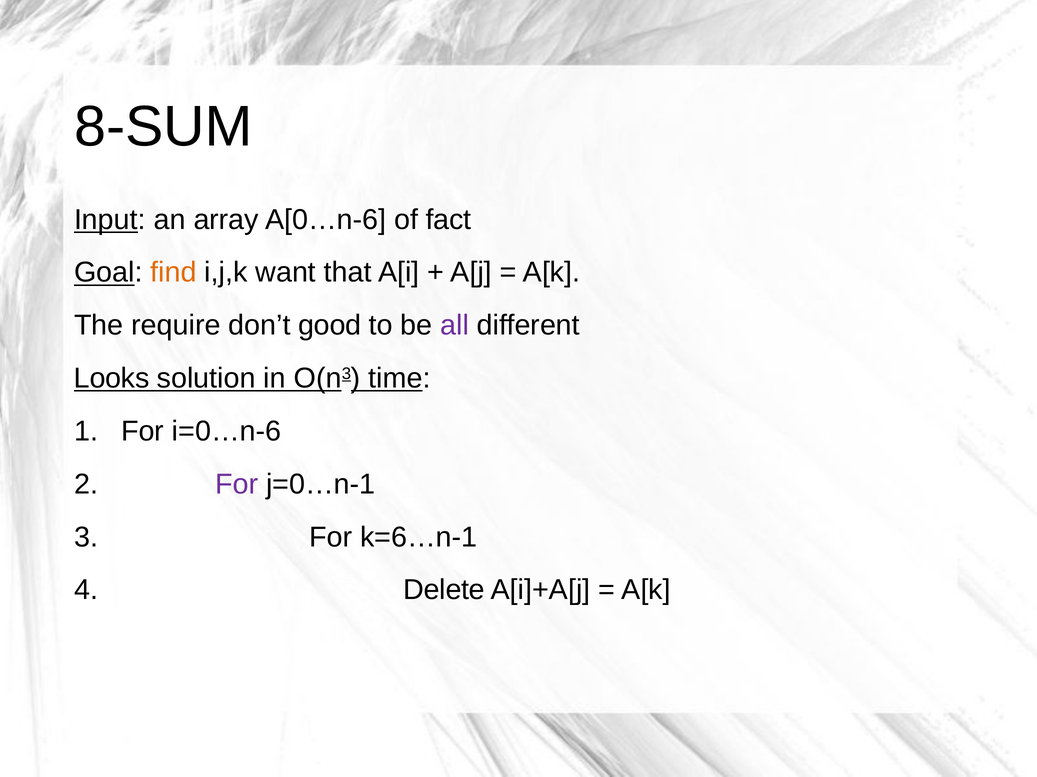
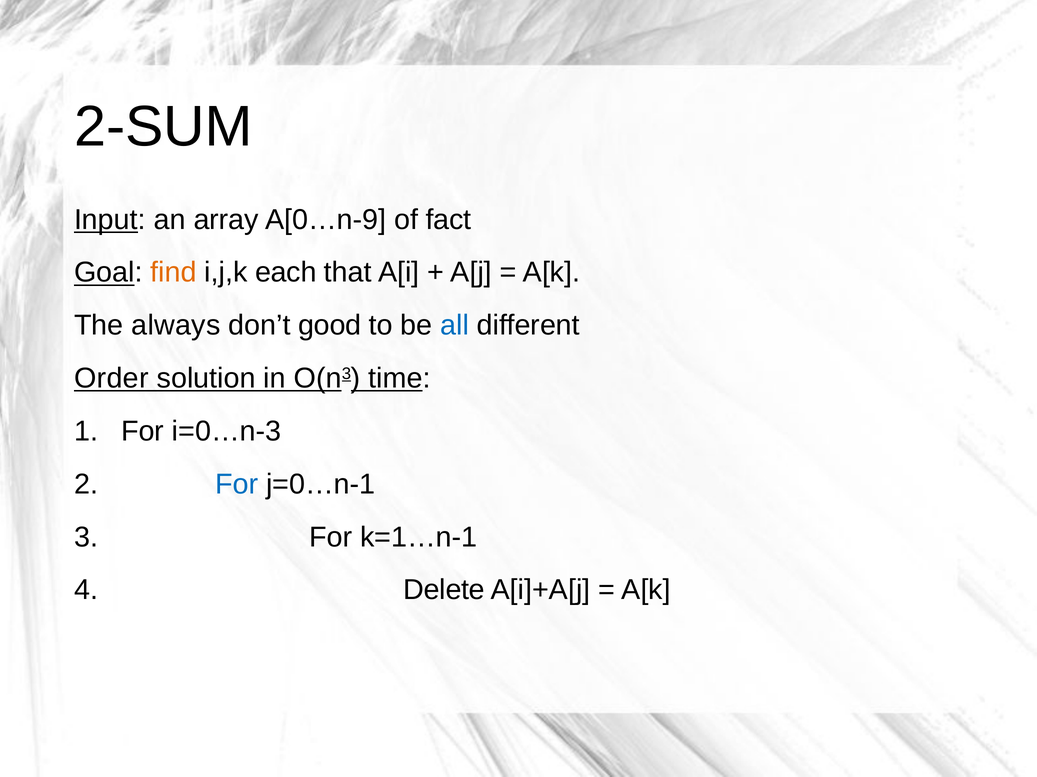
8-SUM: 8-SUM -> 2-SUM (163, 127)
A[0…n-6: A[0…n-6 -> A[0…n-9 (326, 220)
want: want -> each (286, 273)
require: require -> always (176, 326)
all colour: purple -> blue (455, 326)
Looks: Looks -> Order (111, 379)
i=0…n-6: i=0…n-6 -> i=0…n-3 (227, 432)
For colour: purple -> blue (237, 485)
k=6…n-1: k=6…n-1 -> k=1…n-1 (419, 537)
